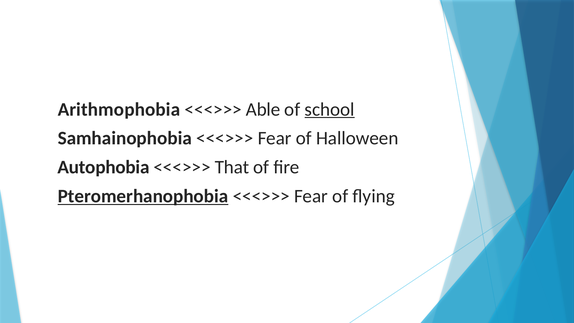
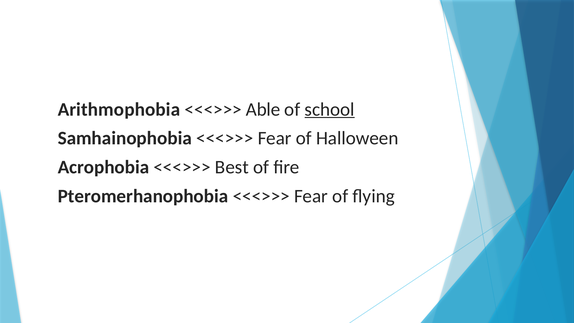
Autophobia: Autophobia -> Acrophobia (103, 167)
That: That -> Best (232, 167)
Pteromerhanophobia underline: present -> none (143, 196)
